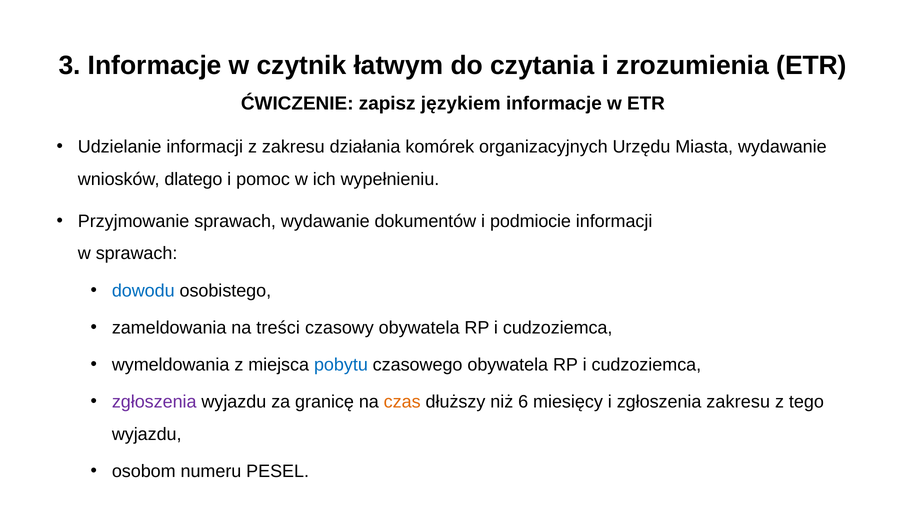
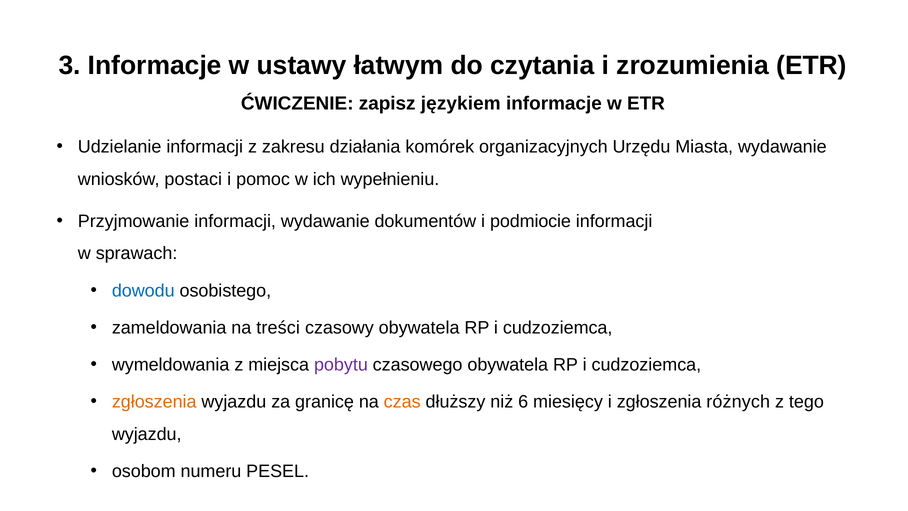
czytnik: czytnik -> ustawy (302, 65)
dlatego: dlatego -> postaci (193, 179)
Przyjmowanie sprawach: sprawach -> informacji (235, 221)
pobytu colour: blue -> purple (341, 365)
zgłoszenia colour: purple -> orange (154, 402)
zgłoszenia zakresu: zakresu -> różnych (738, 402)
